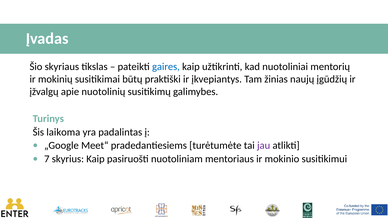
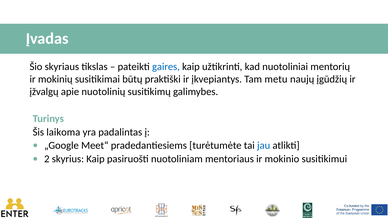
žinias: žinias -> metu (276, 79)
jau colour: purple -> blue (264, 146)
7: 7 -> 2 (47, 159)
